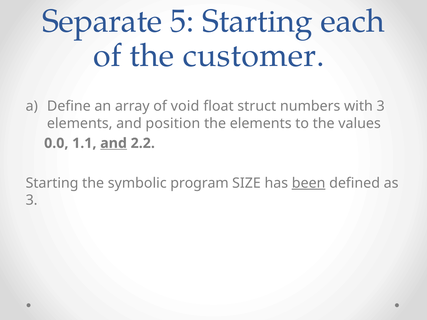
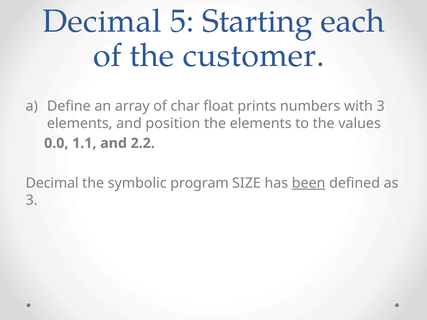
Separate: Separate -> Decimal (102, 21)
void: void -> char (185, 106)
struct: struct -> prints (257, 106)
and underline: present -> none (114, 143)
Starting: Starting -> Decimal (52, 183)
